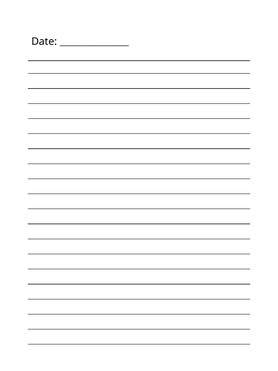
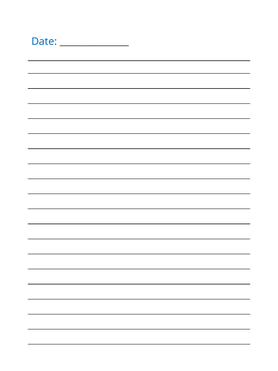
Date colour: black -> blue (44, 41)
